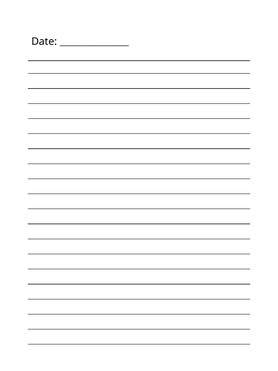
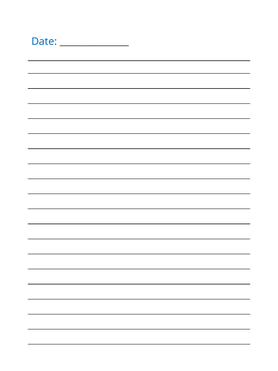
Date colour: black -> blue (44, 41)
